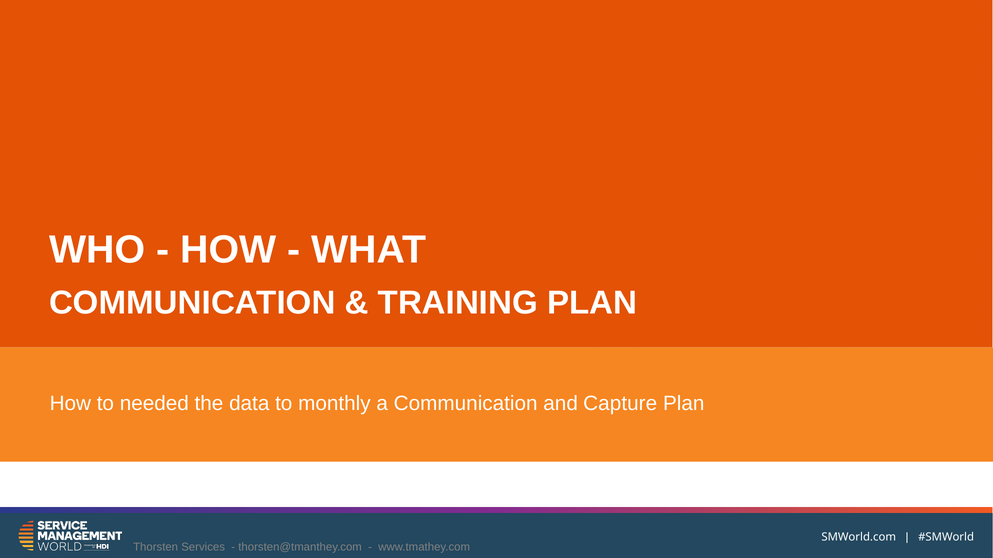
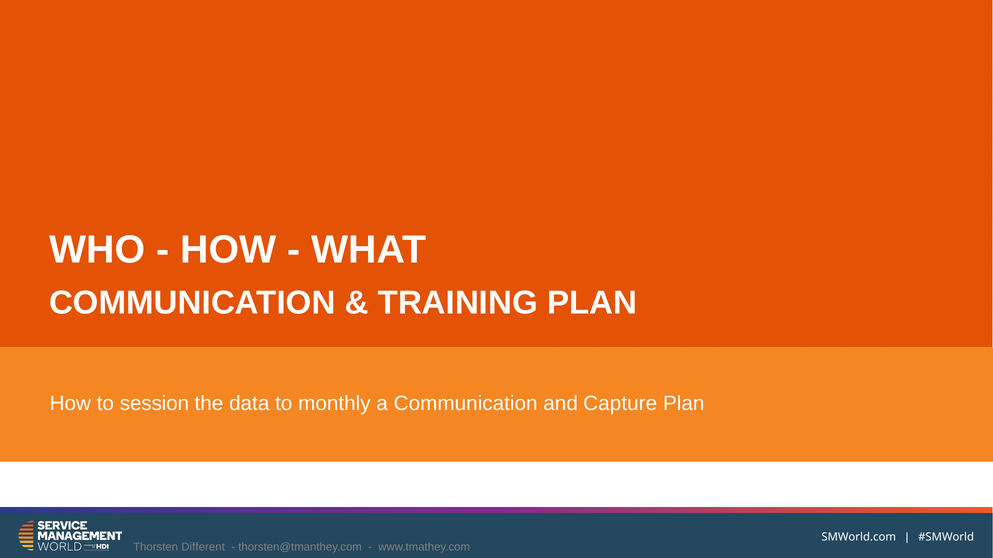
needed: needed -> session (154, 404)
Services: Services -> Different (203, 548)
